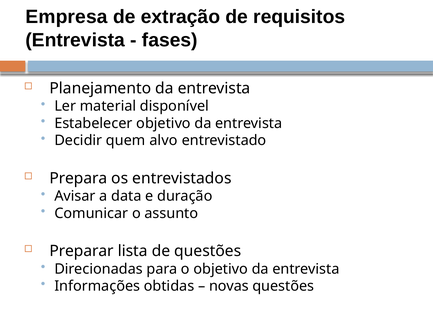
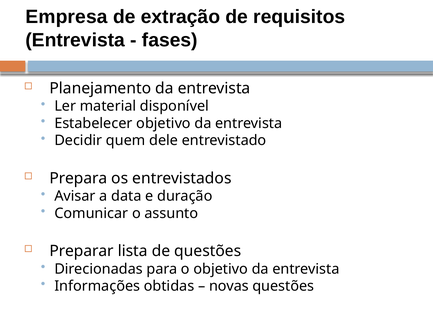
alvo: alvo -> dele (164, 140)
